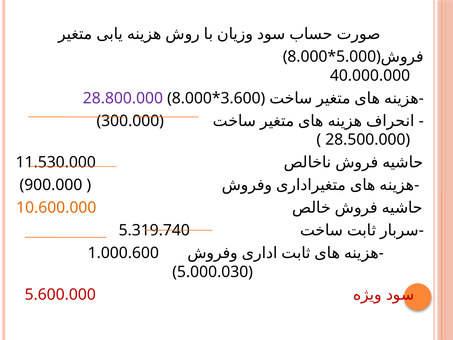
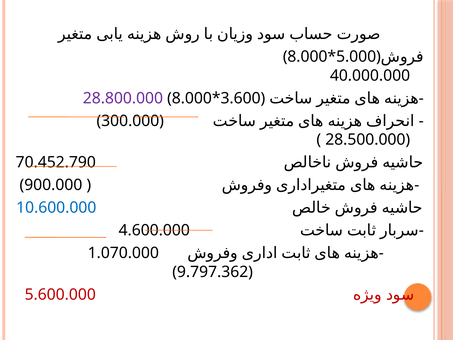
11.530.000: 11.530.000 -> 70.452.790 (56, 162)
10.600.000 colour: orange -> blue (56, 208)
5.319.740: 5.319.740 -> 4.600.000 (154, 230)
1.000.600: 1.000.600 -> 1.070.000 (123, 253)
5.000.030: 5.000.030 -> 9.797.362 (213, 272)
